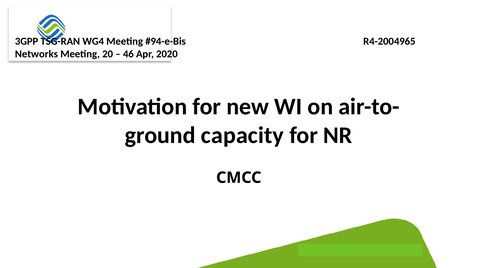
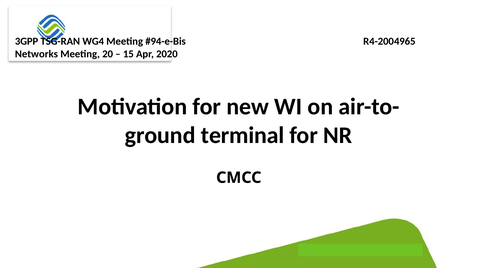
46: 46 -> 15 (128, 54)
capacity: capacity -> terminal (243, 135)
